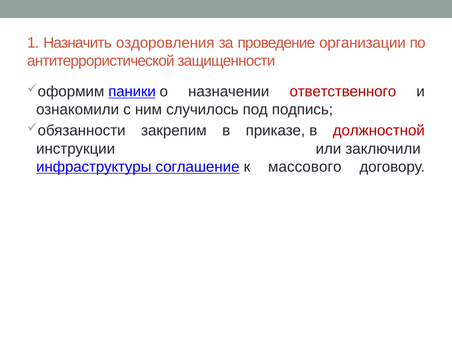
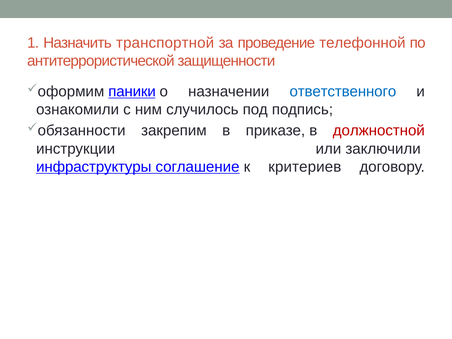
оздоровления: оздоровления -> транспортной (165, 43)
организации: организации -> телефонной (362, 43)
ответственного colour: red -> blue (343, 91)
массового: массового -> критериев (305, 167)
